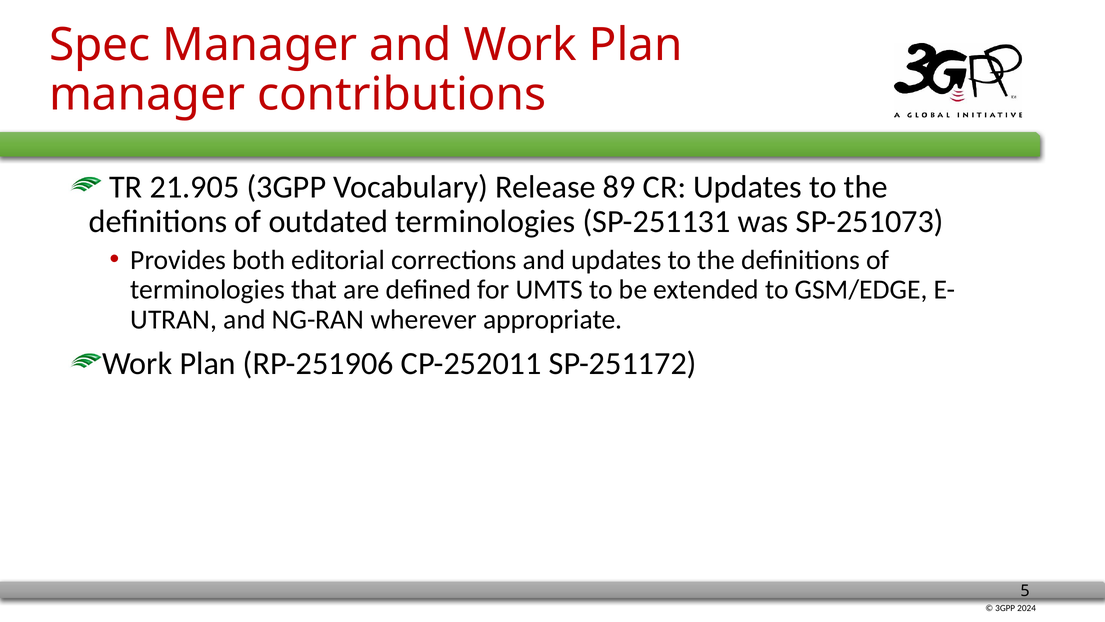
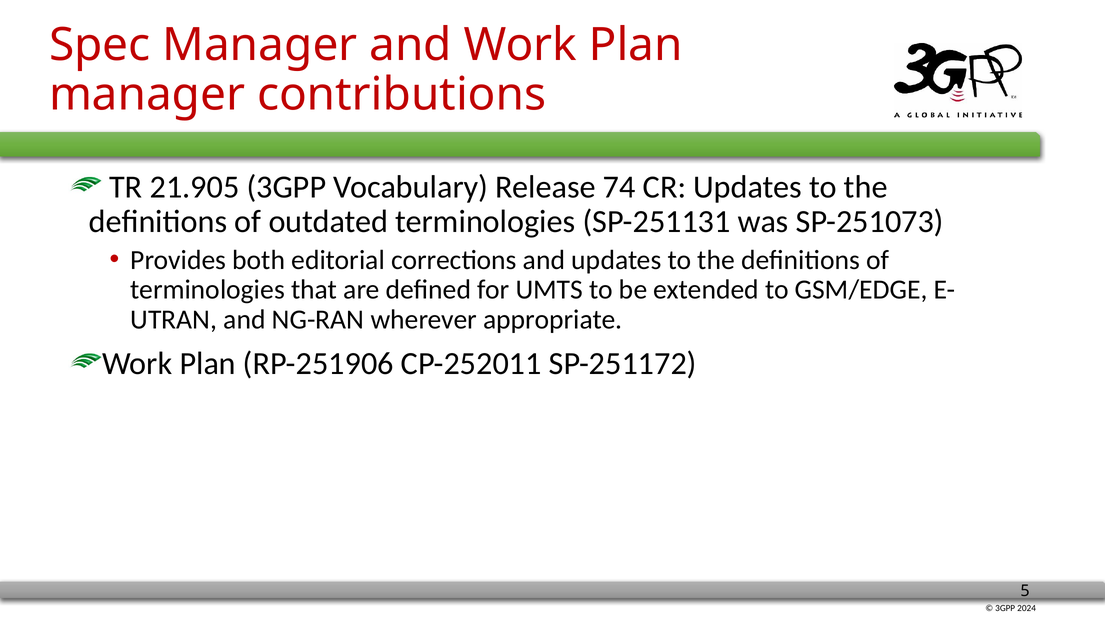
89: 89 -> 74 (619, 187)
